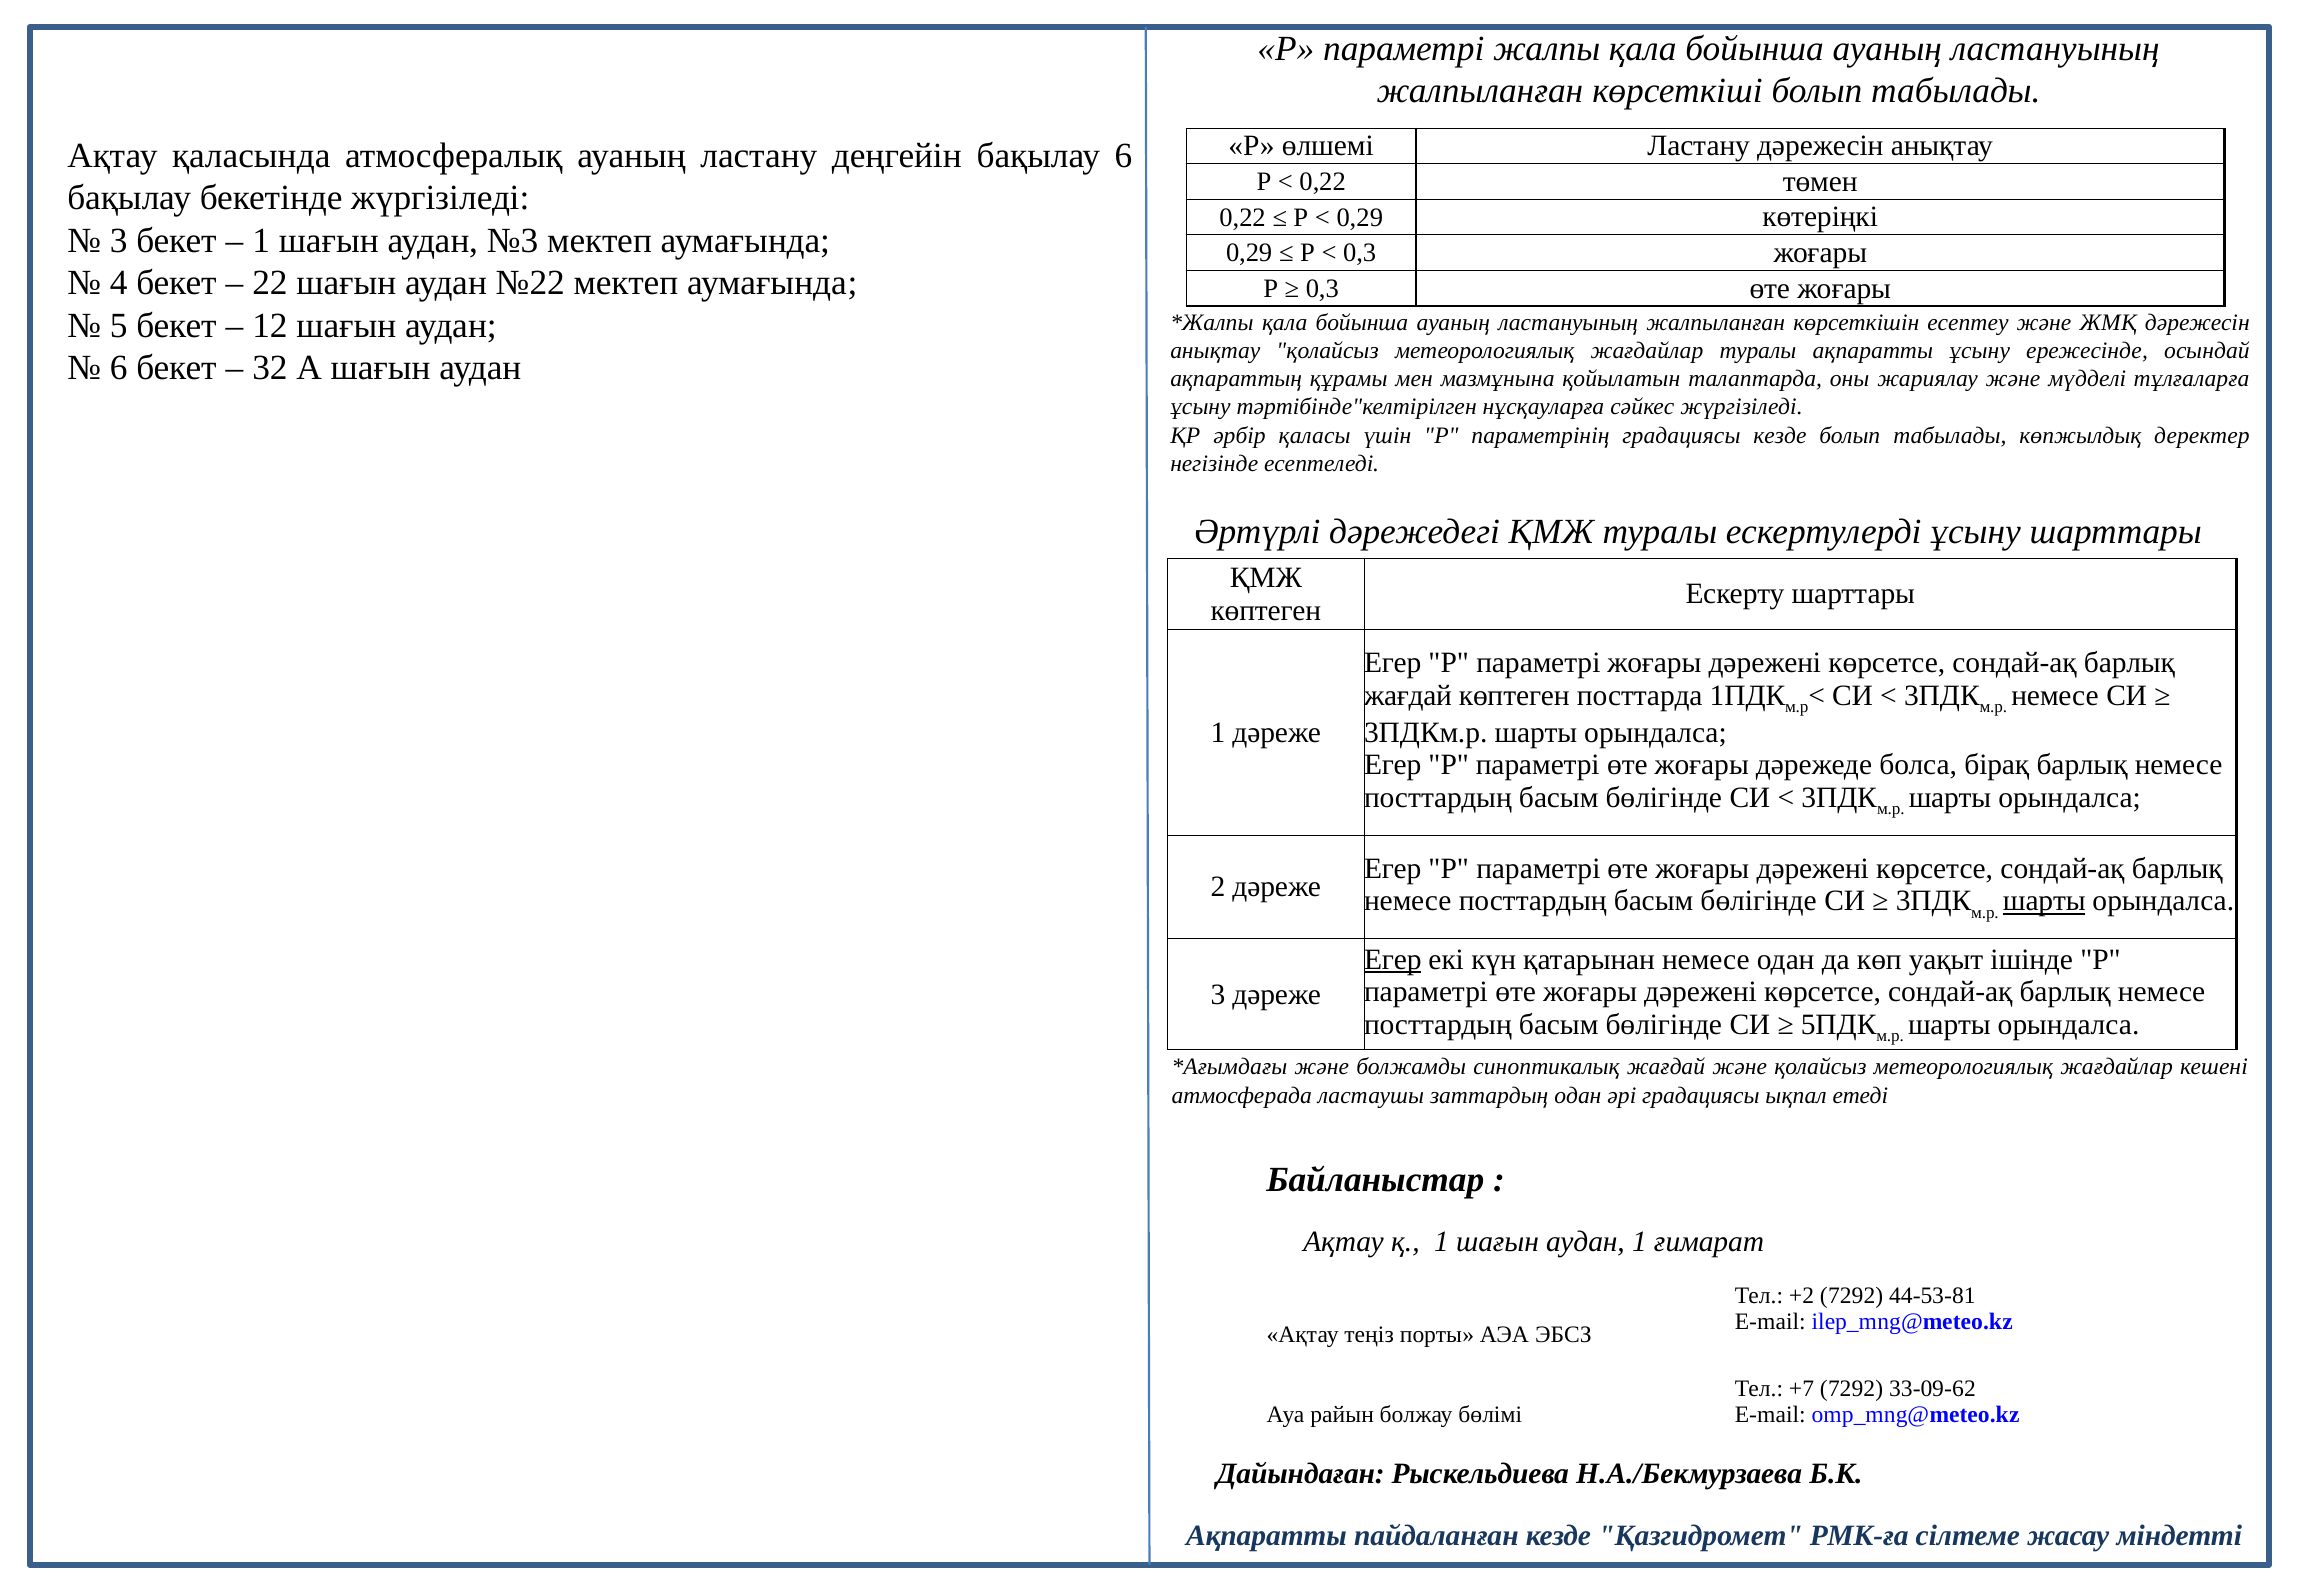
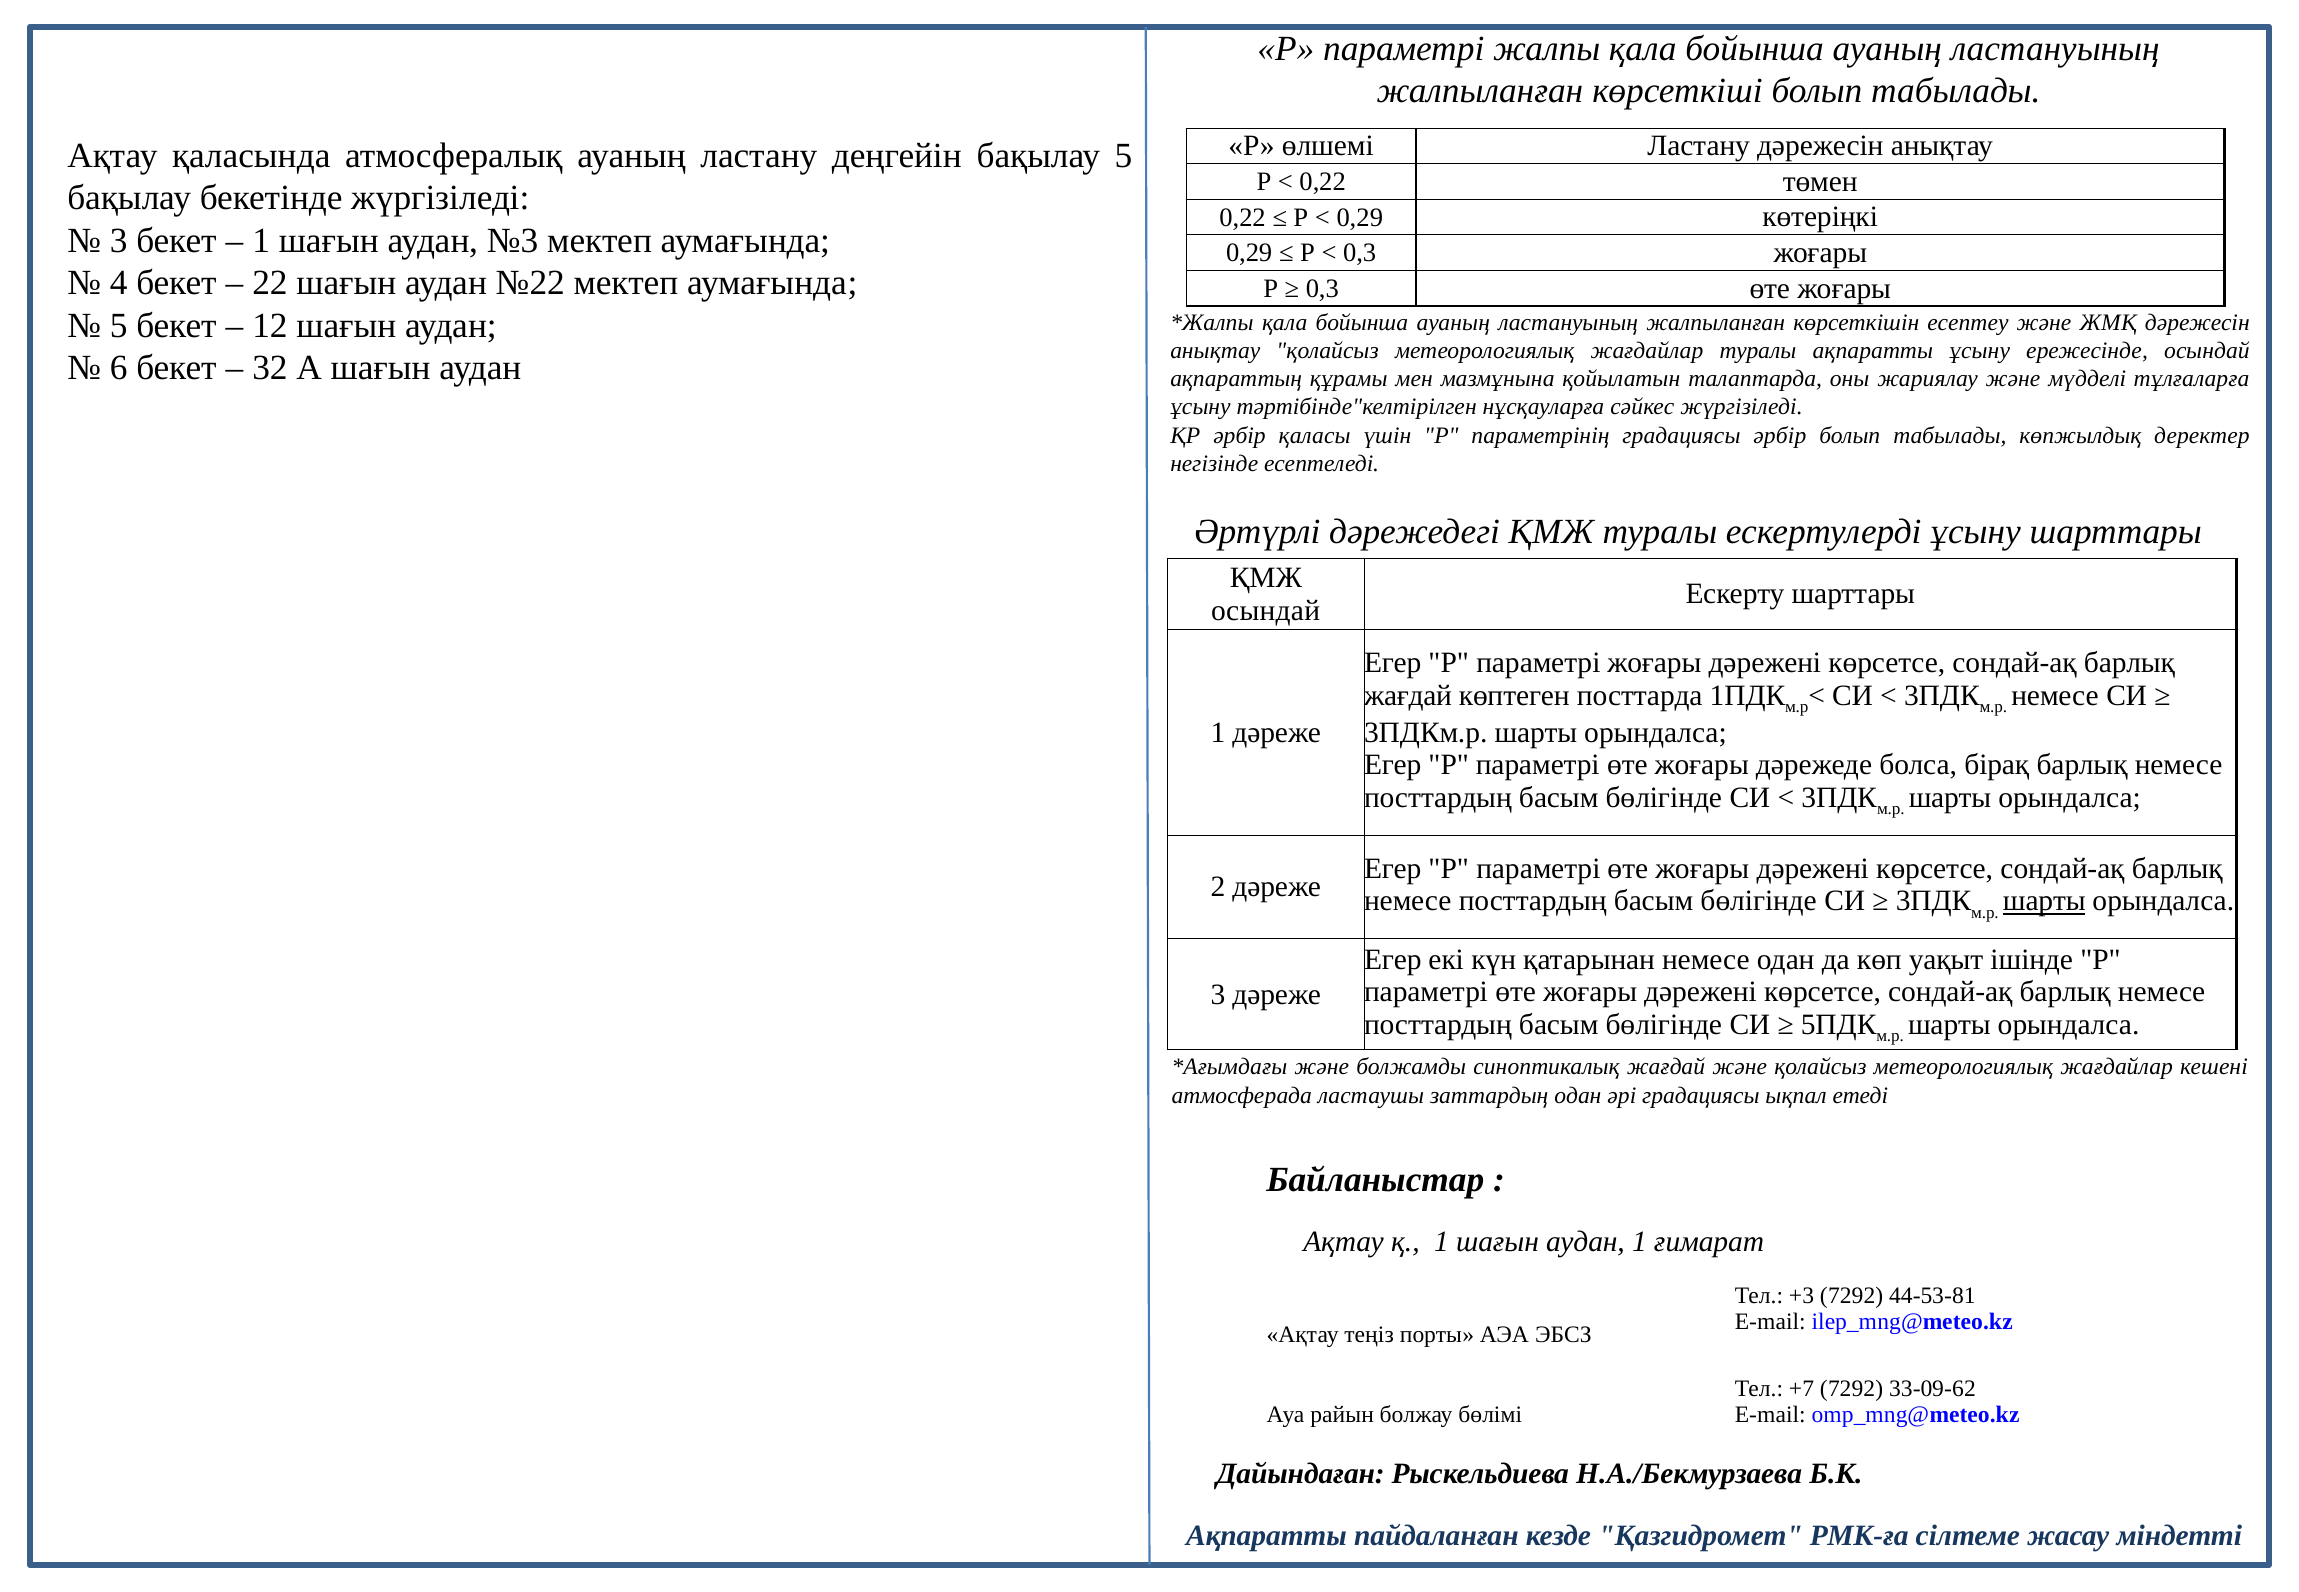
бақылау 6: 6 -> 5 (1124, 156)
градациясы кезде: кезде -> әрбір (1780, 435)
көптеген: көптеген -> осындай (1266, 610)
Егер underline: present -> none (1393, 959)
+2: +2 -> +3 (1802, 1295)
